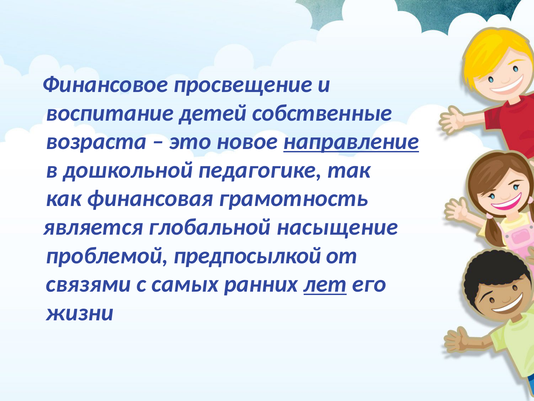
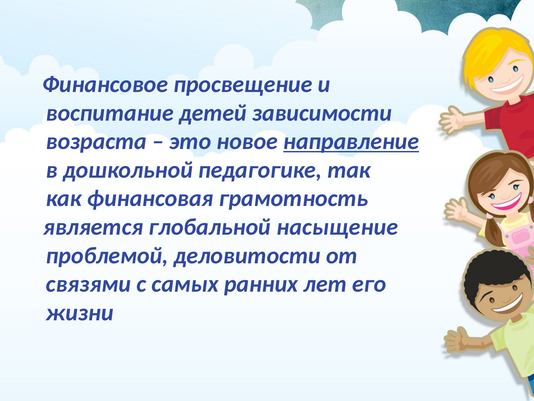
собственные: собственные -> зависимости (322, 113)
предпосылкой: предпосылкой -> деловитости (247, 255)
лет underline: present -> none (325, 284)
